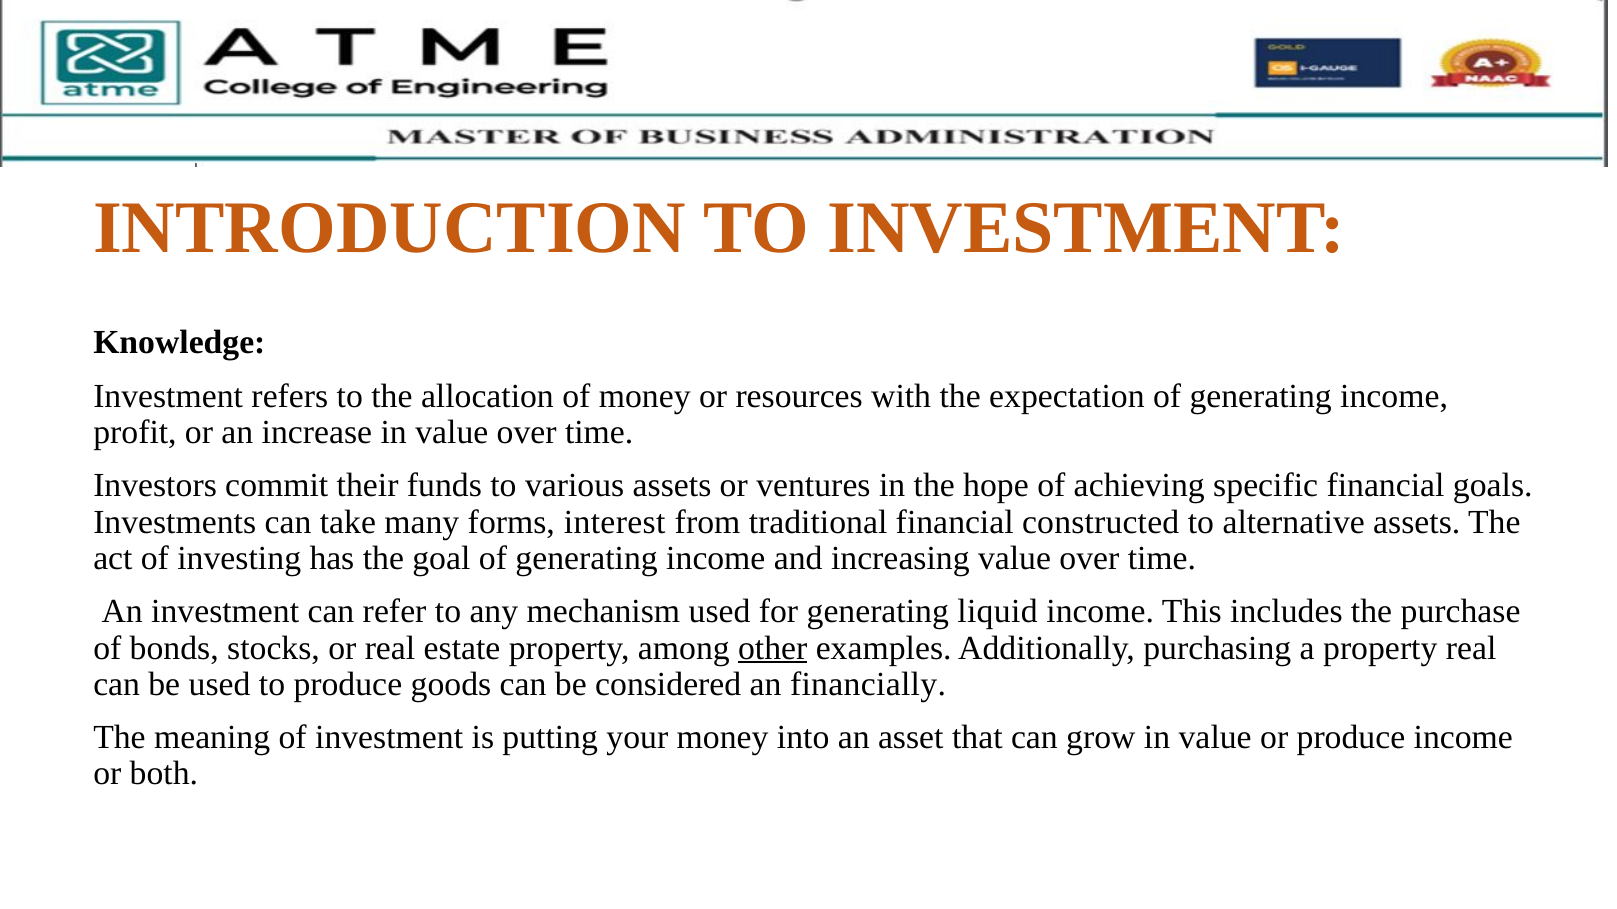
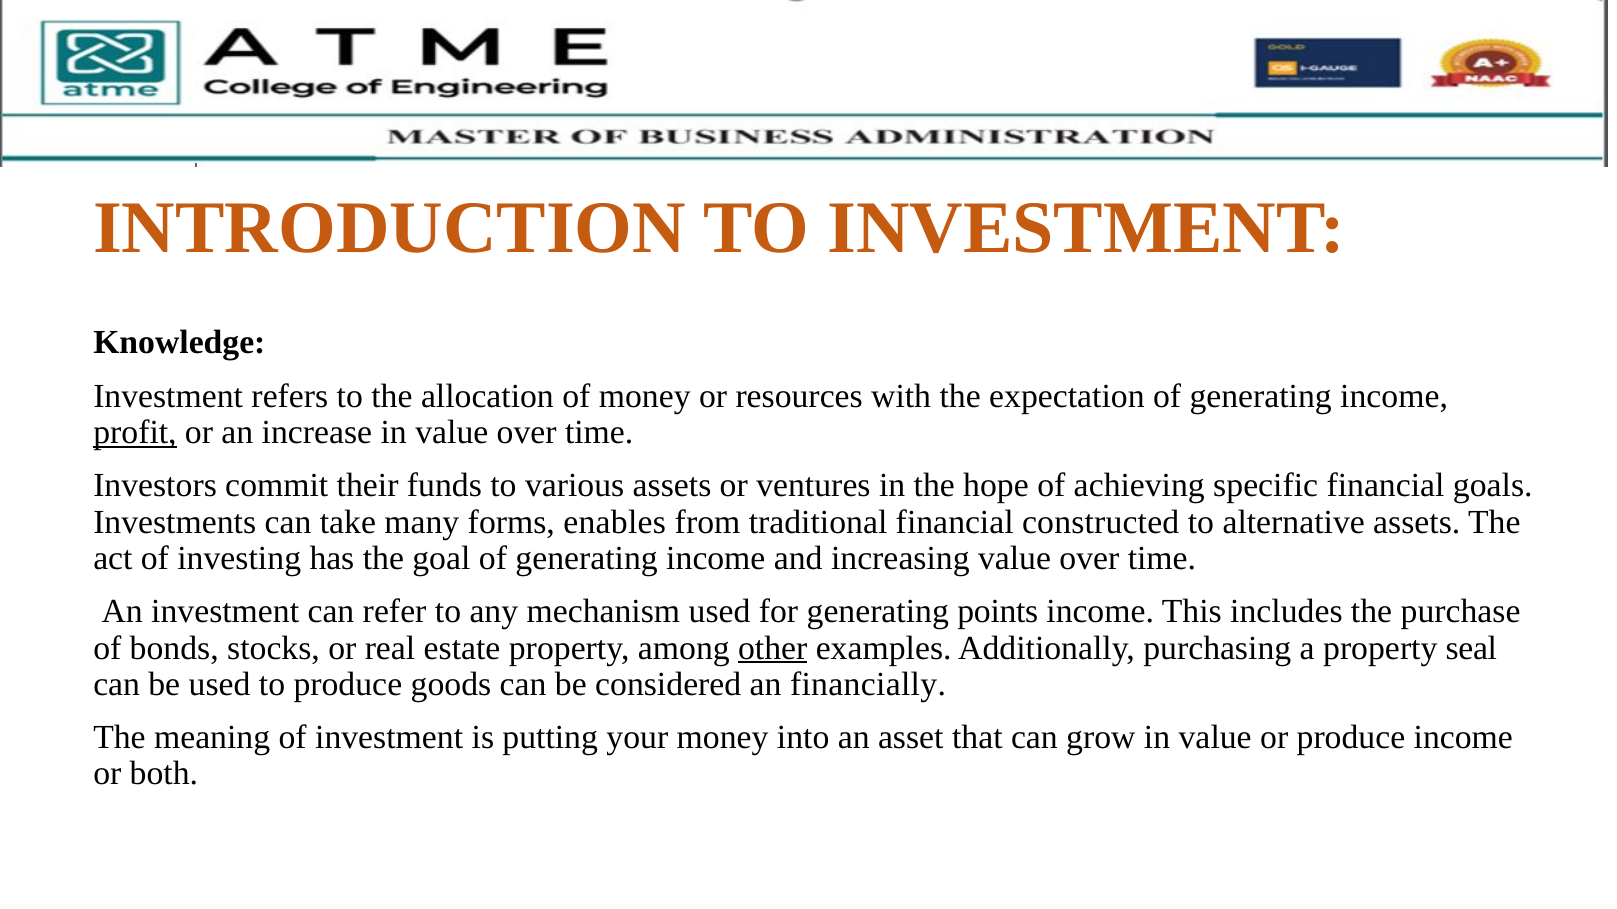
profit underline: none -> present (135, 433)
interest: interest -> enables (615, 522)
liquid: liquid -> points (998, 612)
property real: real -> seal (1471, 648)
